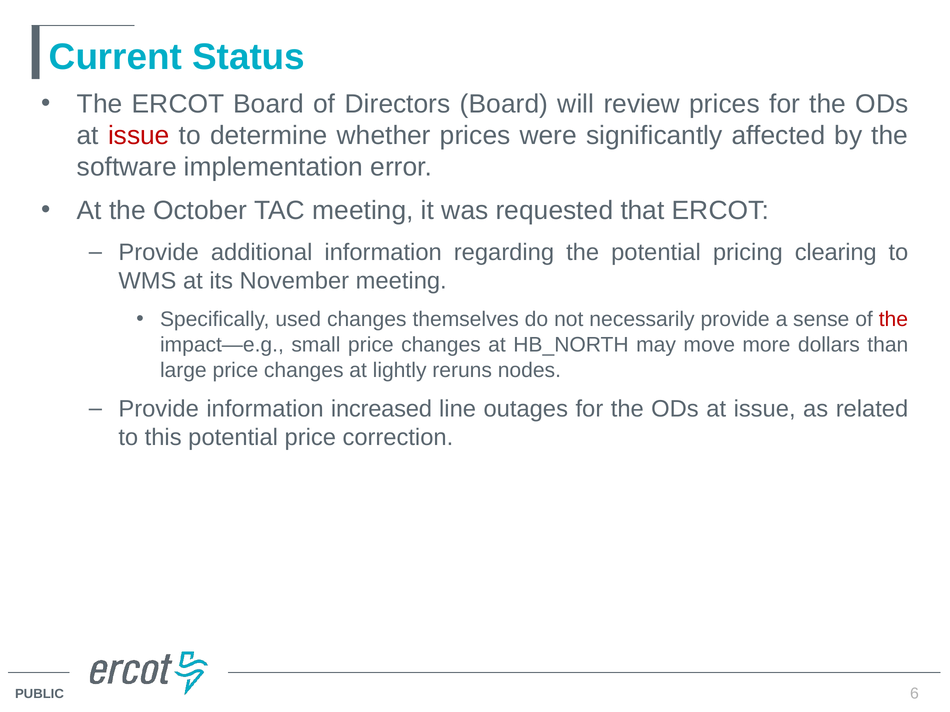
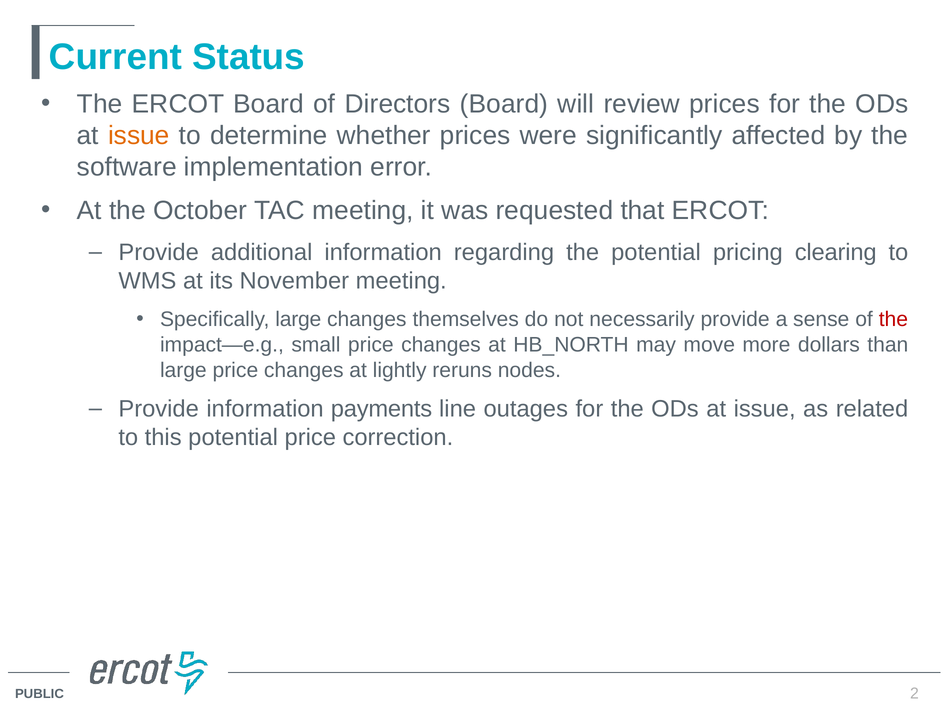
issue colour: red -> orange (139, 136)
Specifically used: used -> large (298, 320)
increased: increased -> payments (381, 409)
6: 6 -> 2 (914, 694)
